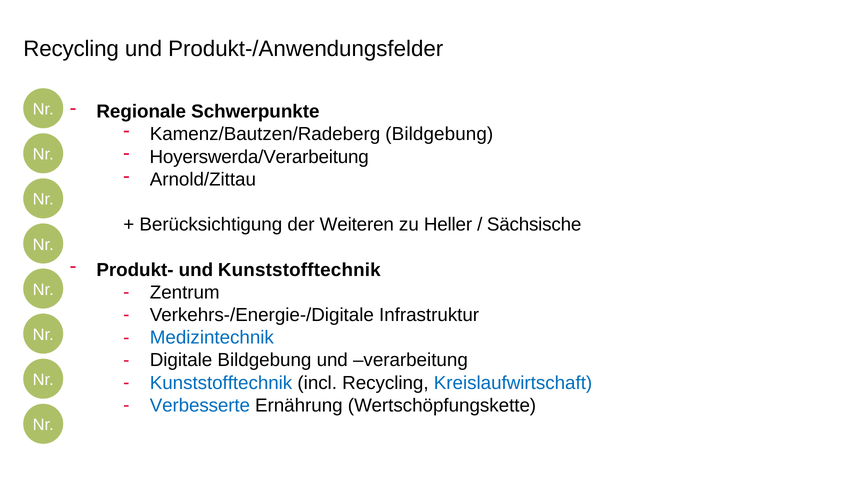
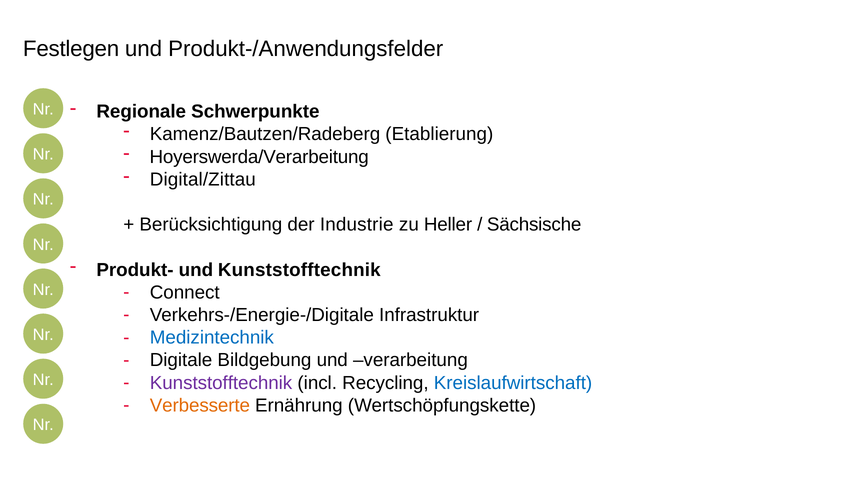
Recycling: Recycling -> Festlegen (71, 49)
Kamenz/Bautzen/Radeberg Bildgebung: Bildgebung -> Etablierung (439, 134)
Arnold/Zittau: Arnold/Zittau -> Digital/Zittau (203, 179)
Weiteren: Weiteren -> Industrie (357, 224)
Zentrum: Zentrum -> Connect (185, 292)
Kunststofftechnik colour: blue -> purple (221, 382)
Verbesserte colour: blue -> orange (200, 405)
